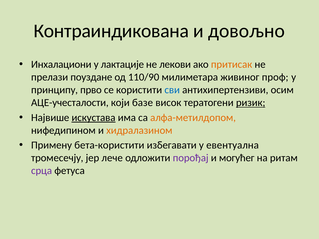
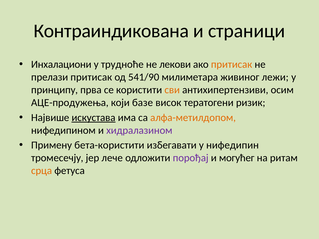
довољно: довољно -> страници (247, 31)
лактације: лактације -> трудноће (122, 65)
прелази поуздане: поуздане -> притисак (91, 77)
110/90: 110/90 -> 541/90 (144, 77)
проф: проф -> лежи (275, 77)
прво: прво -> прва (91, 90)
сви colour: blue -> orange (172, 90)
АЦЕ-учесталости: АЦЕ-учесталости -> АЦЕ-продужења (70, 103)
ризик underline: present -> none (251, 103)
хидралазином colour: orange -> purple (139, 130)
евентуална: евентуална -> нифедипин (233, 145)
срца colour: purple -> orange (42, 171)
